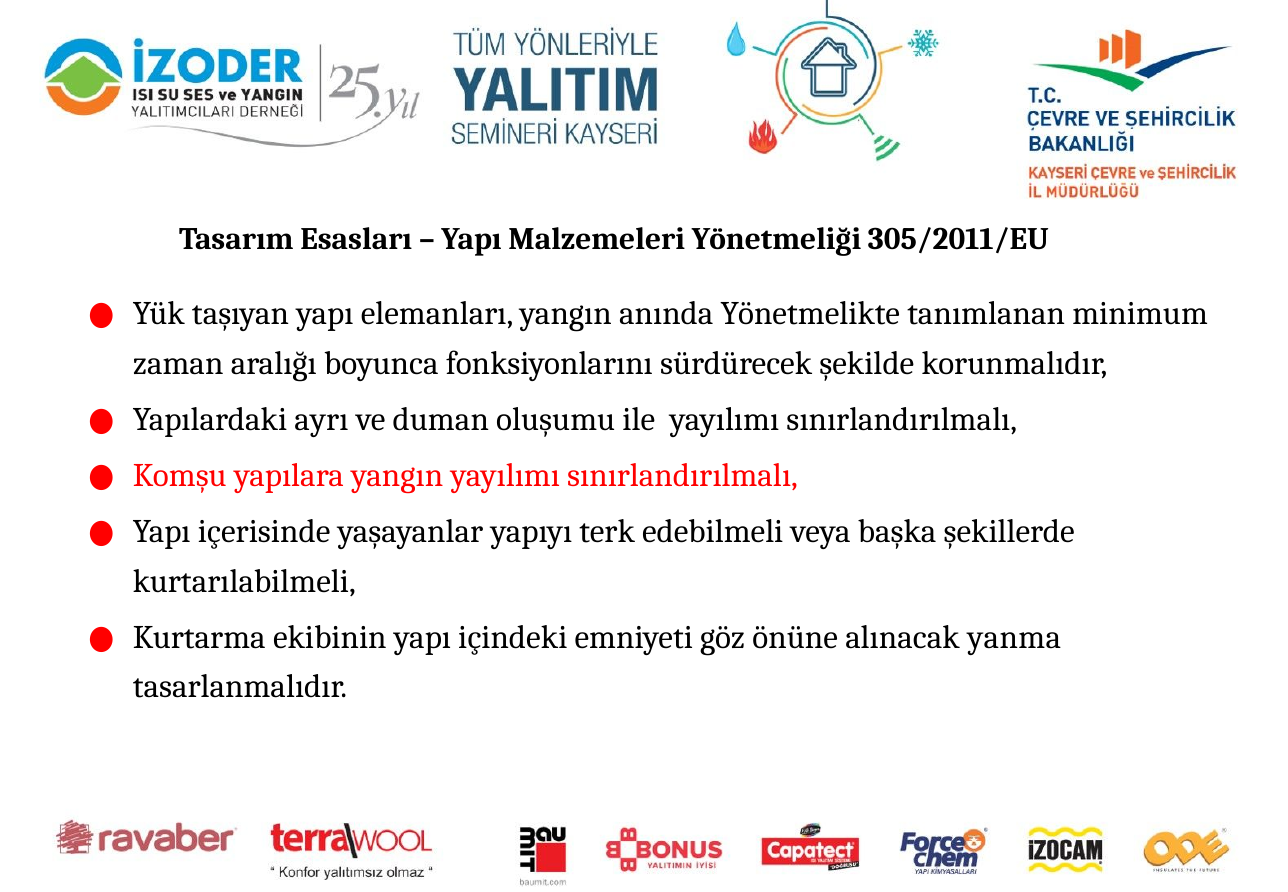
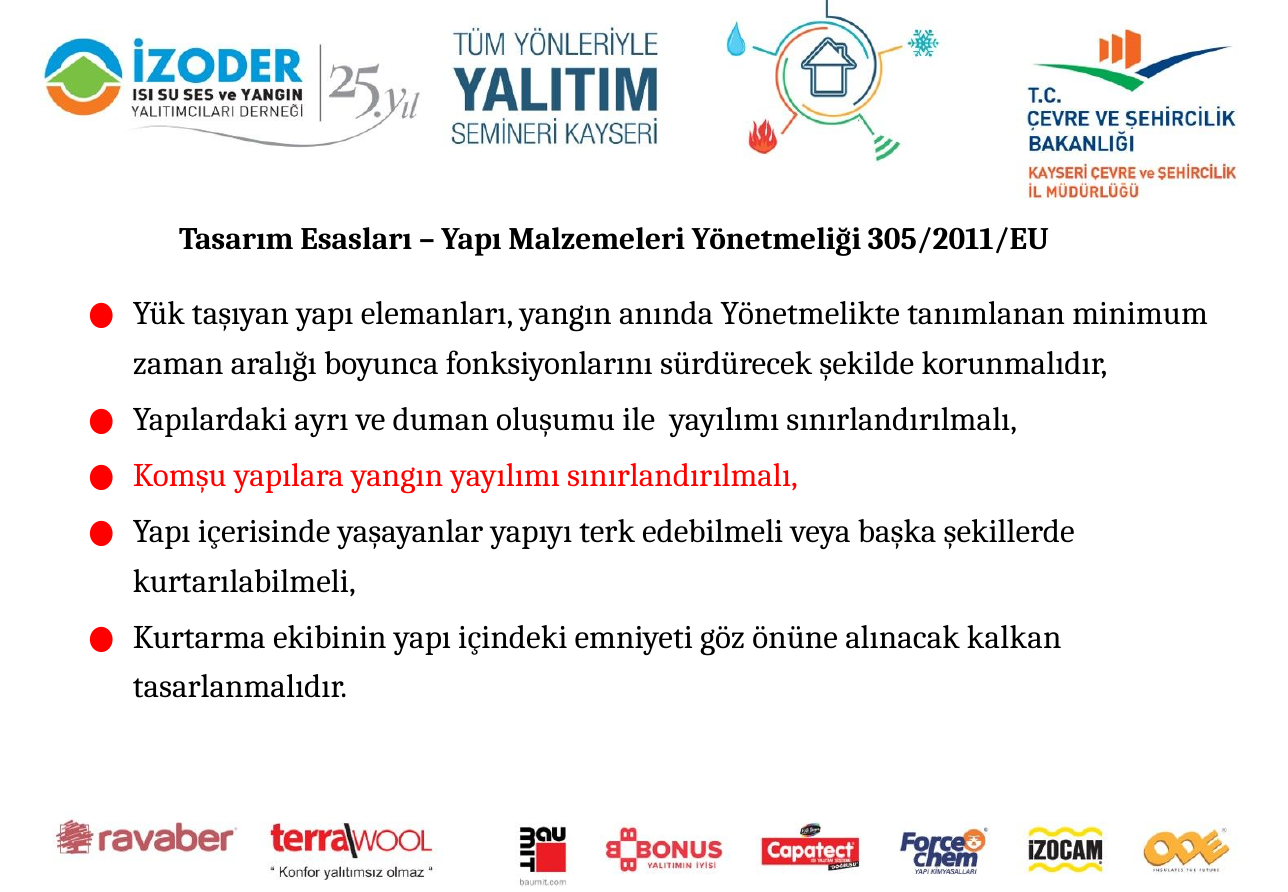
yanma: yanma -> kalkan (1014, 637)
